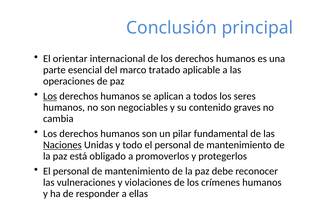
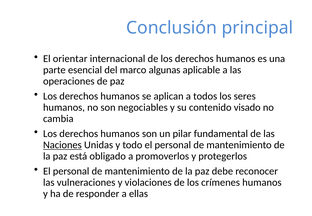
tratado: tratado -> algunas (165, 70)
Los underline: present -> none (50, 96)
graves: graves -> visado (247, 108)
